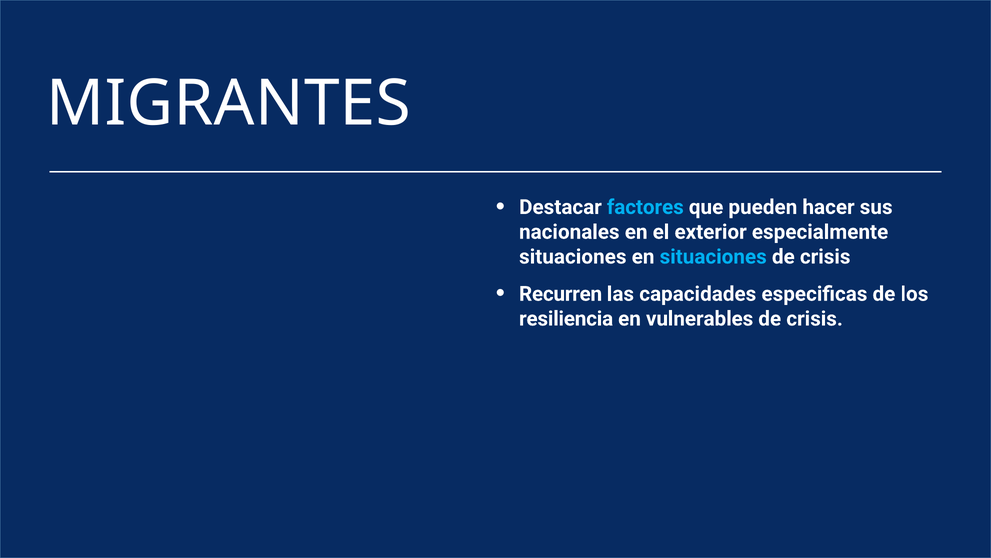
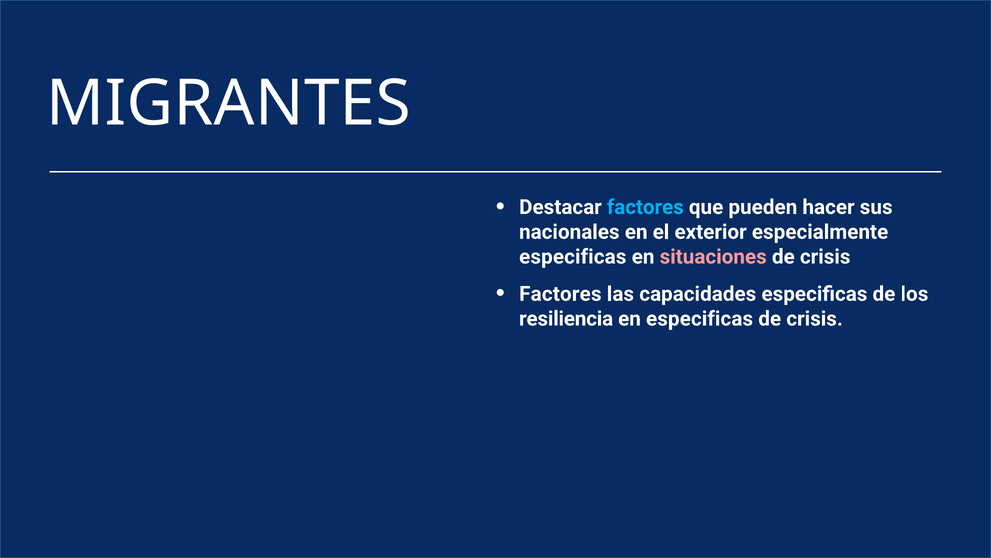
situaciones: situaciones -> especificas (573, 257)
situaciones colour: light blue -> pink (713, 257)
Recurren: Recurren -> Factores (560, 294)
en vulnerables: vulnerables -> especificas (700, 318)
